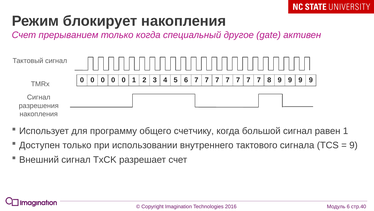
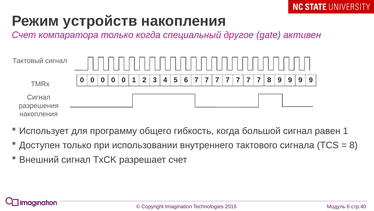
блокирует: блокирует -> устройств (100, 21)
прерыванием: прерыванием -> компаратора (69, 35)
счетчику: счетчику -> гибкость (194, 131)
9: 9 -> 8 (354, 145)
